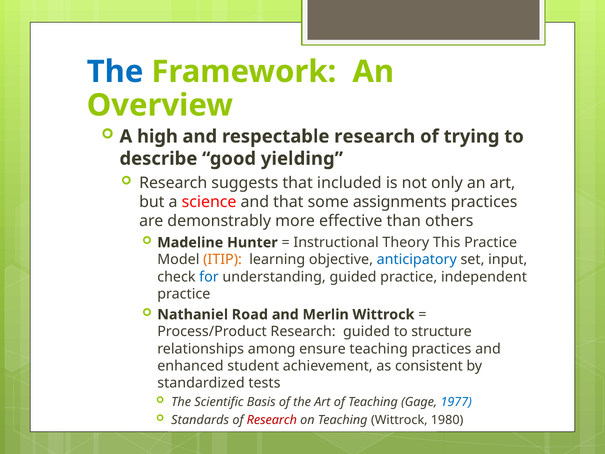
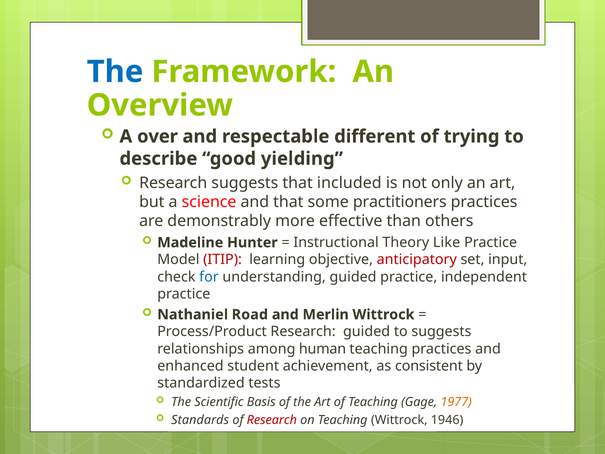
high: high -> over (157, 136)
respectable research: research -> different (375, 136)
assignments: assignments -> practitioners (400, 202)
This: This -> Like (447, 242)
ITIP colour: orange -> red (223, 260)
anticipatory colour: blue -> red (417, 260)
to structure: structure -> suggests (441, 332)
ensure: ensure -> human (323, 349)
1977 colour: blue -> orange (456, 402)
1980: 1980 -> 1946 (447, 420)
